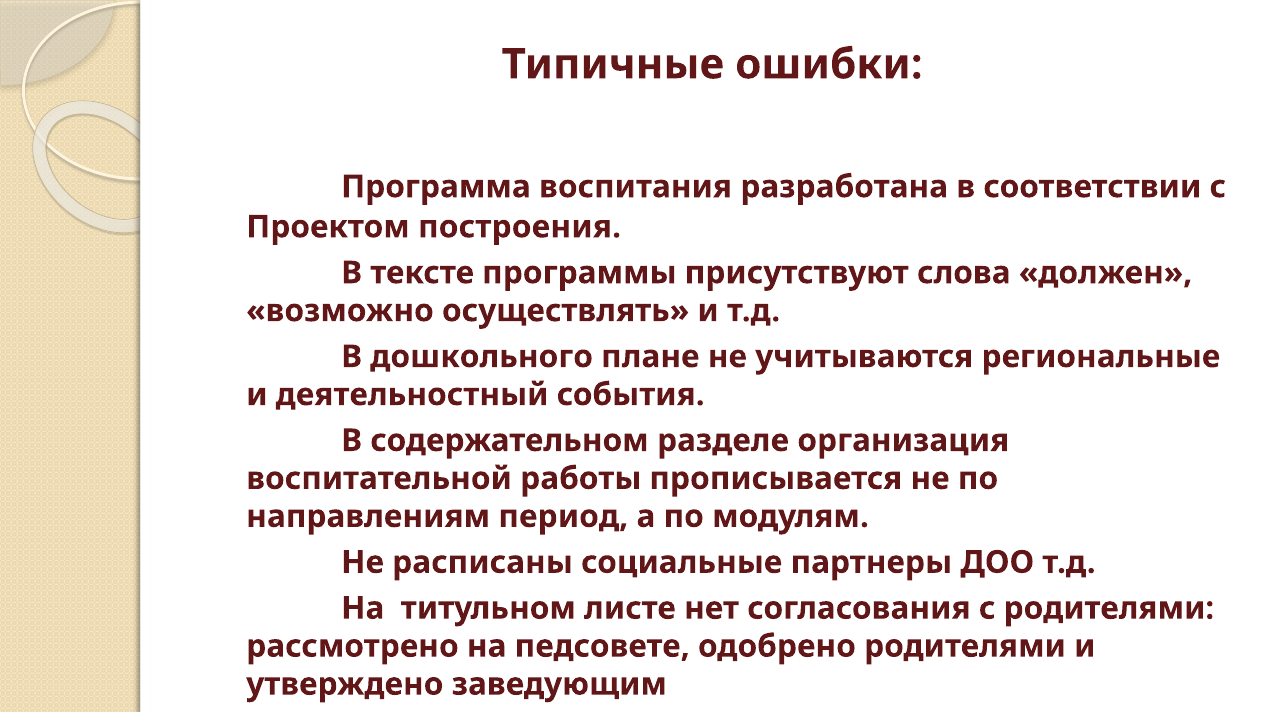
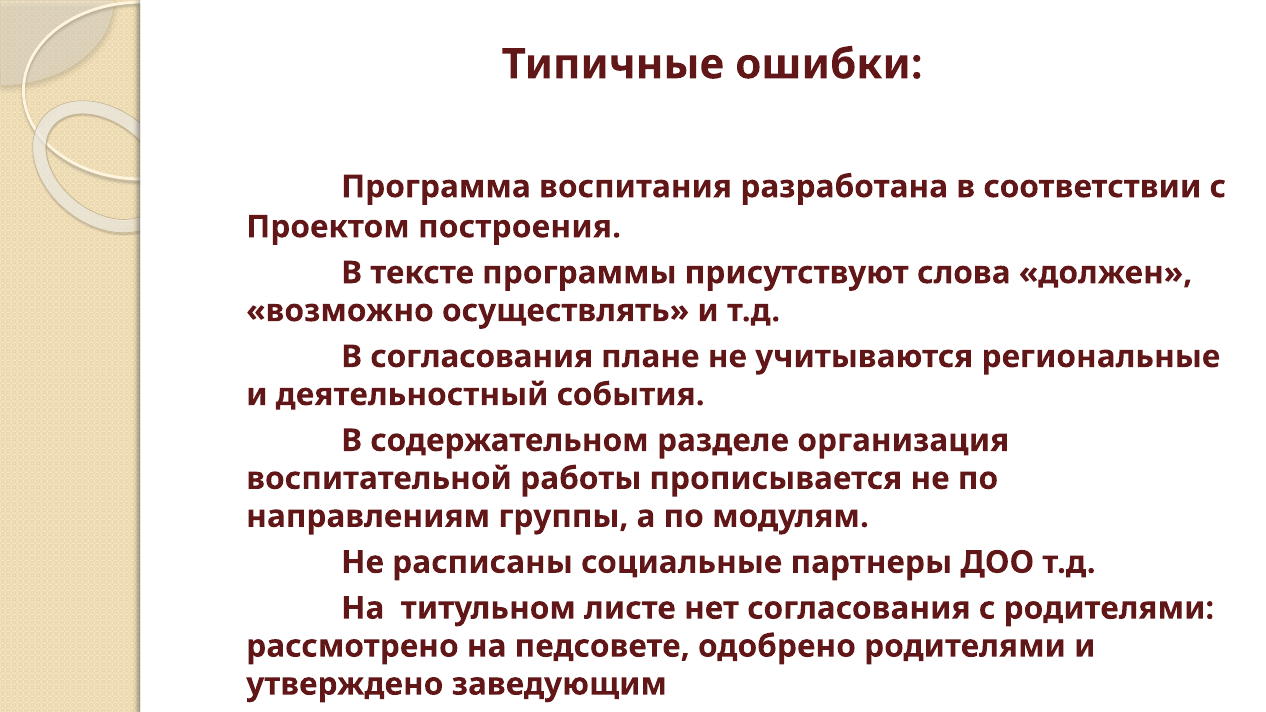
В дошкольного: дошкольного -> согласования (482, 357)
период: период -> группы (563, 517)
